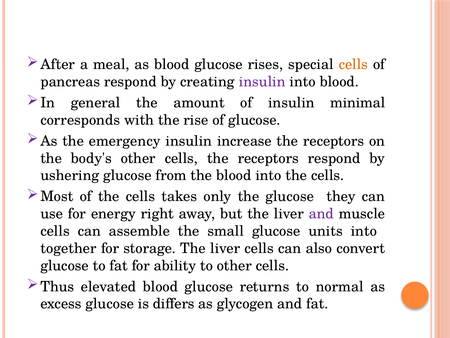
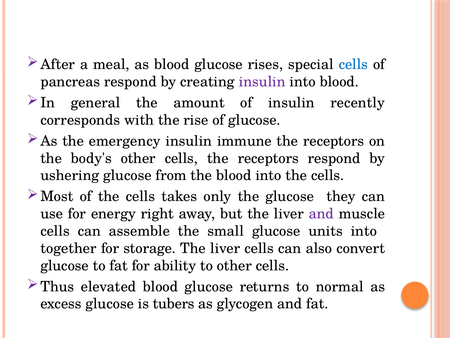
cells colour: orange -> blue (353, 64)
minimal: minimal -> recently (358, 103)
increase: increase -> immune (244, 141)
differs: differs -> tubers (174, 303)
